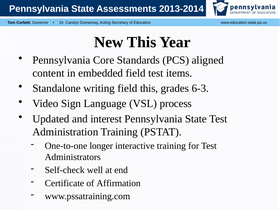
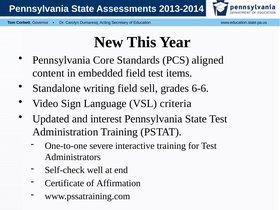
field this: this -> sell (149, 88)
6-3: 6-3 -> 6-6 (200, 88)
process: process -> criteria (176, 104)
longer: longer -> severe (101, 146)
